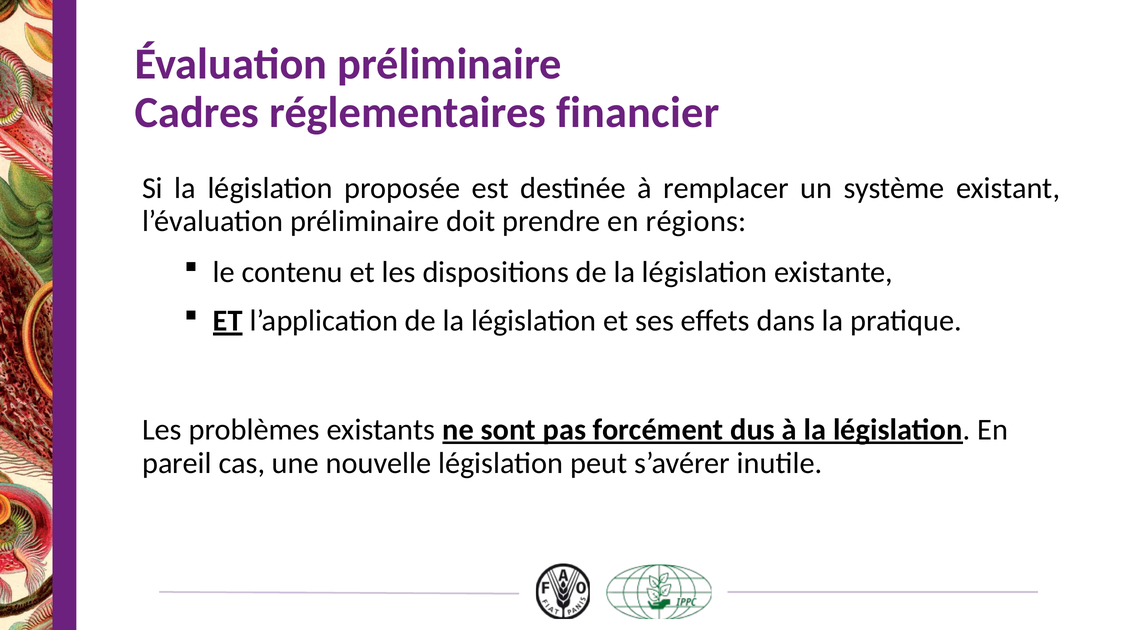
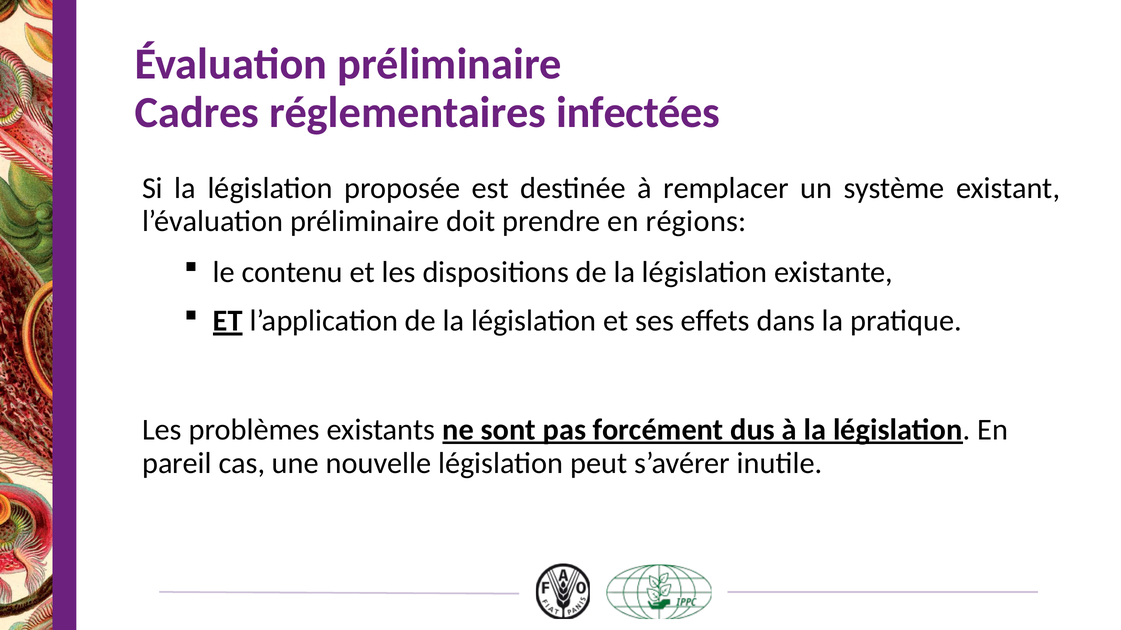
financier: financier -> infectées (638, 113)
